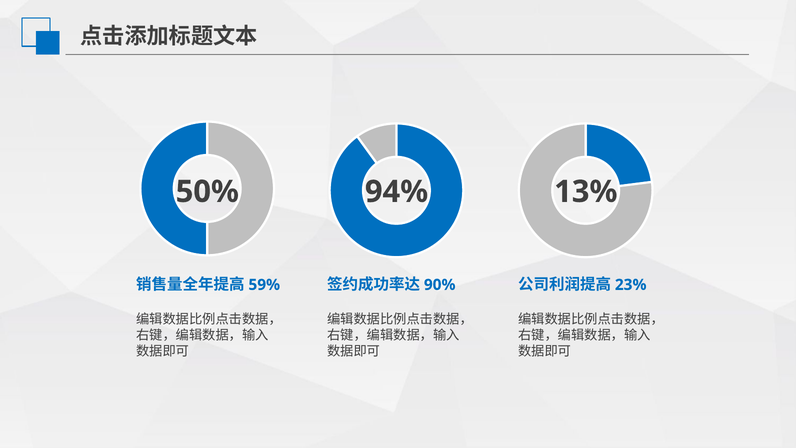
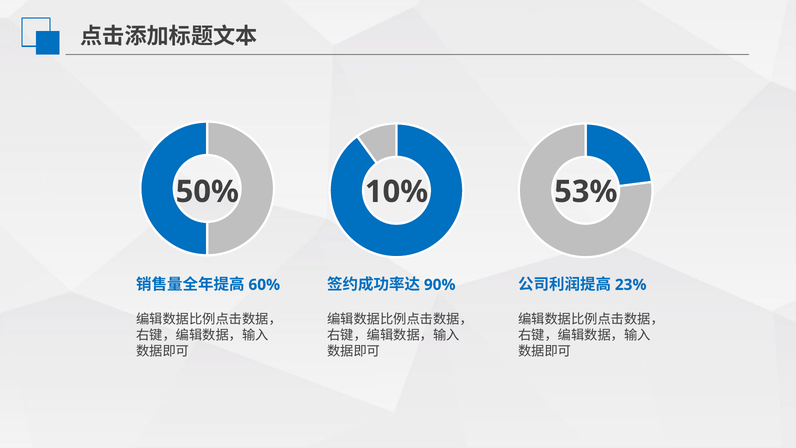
94%: 94% -> 10% (397, 192)
13%: 13% -> 53% (586, 192)
59%: 59% -> 60% (264, 285)
